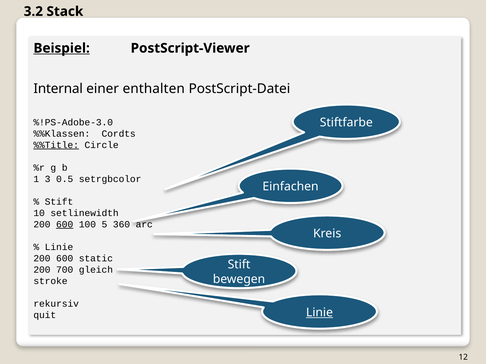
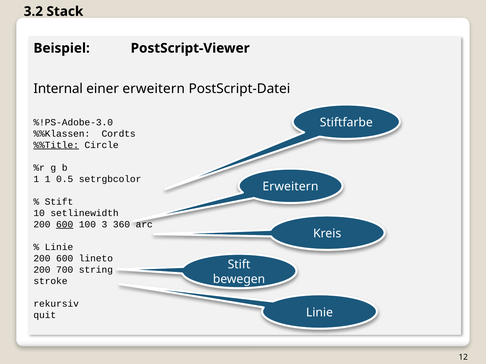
Beispiel underline: present -> none (62, 48)
einer enthalten: enthalten -> erweitern (154, 89)
1 3: 3 -> 1 (48, 179)
Einfachen: Einfachen -> Erweitern (290, 187)
5: 5 -> 3 (104, 225)
static: static -> lineto (96, 259)
gleich: gleich -> string (96, 270)
Linie underline: present -> none (319, 313)
